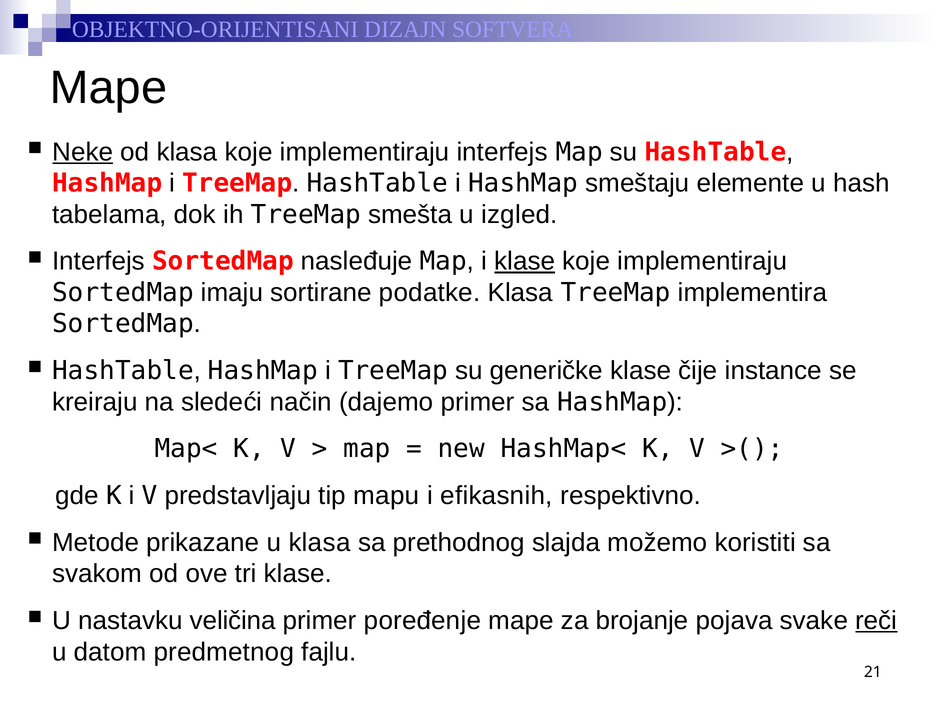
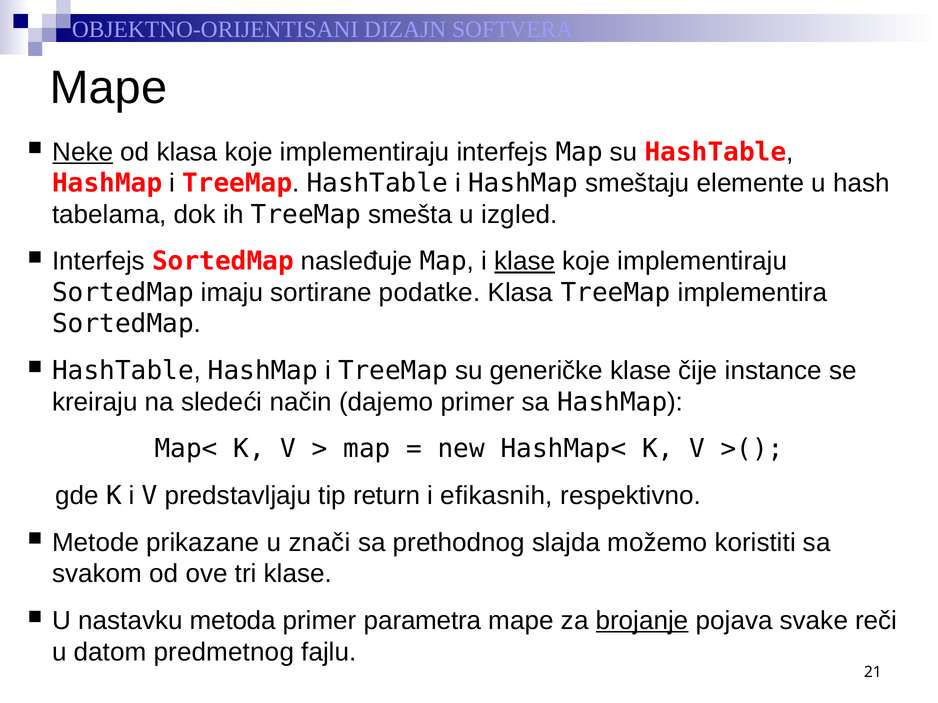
mapu: mapu -> return (387, 496)
u klasa: klasa -> znači (320, 543)
veličina: veličina -> metoda (233, 621)
poređenje: poređenje -> parametra (423, 621)
brojanje underline: none -> present (642, 621)
reči underline: present -> none (876, 621)
